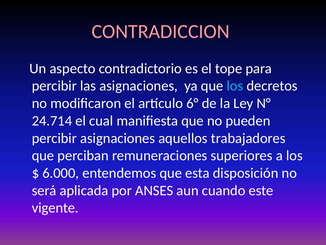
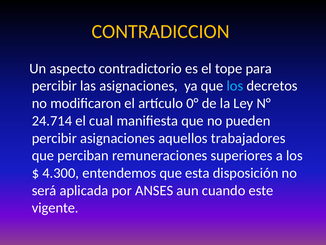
CONTRADICCION colour: pink -> yellow (161, 32)
6°: 6° -> 0° (192, 103)
6.000: 6.000 -> 4.300 (61, 173)
